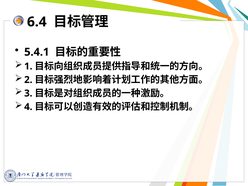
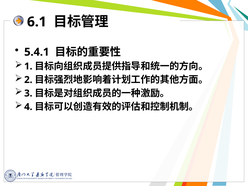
6.4: 6.4 -> 6.1 (37, 22)
